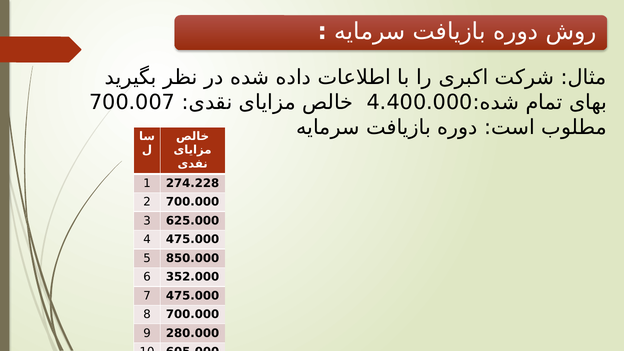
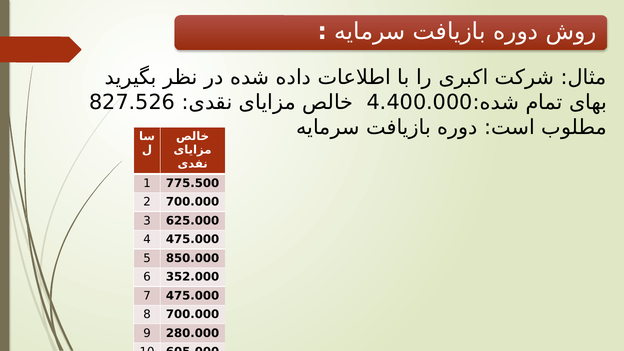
700.007: 700.007 -> 827.526 (132, 102)
274.228: 274.228 -> 775.500 (193, 183)
